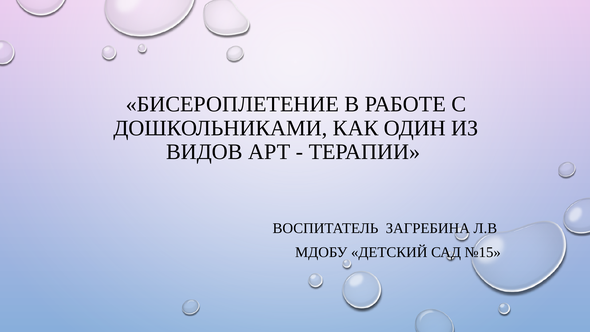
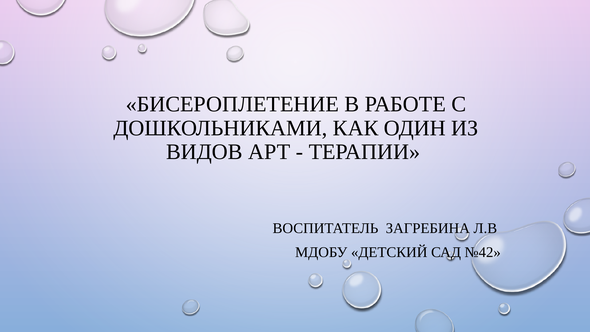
№15: №15 -> №42 (483, 252)
